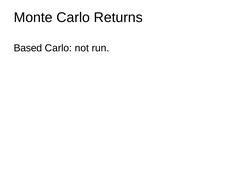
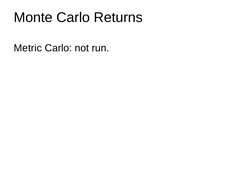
Based: Based -> Metric (28, 48)
